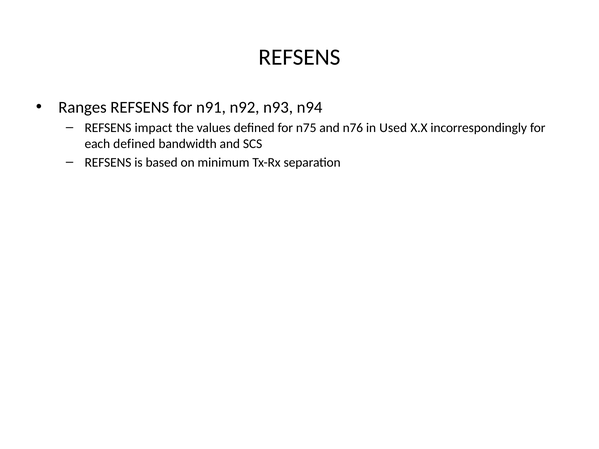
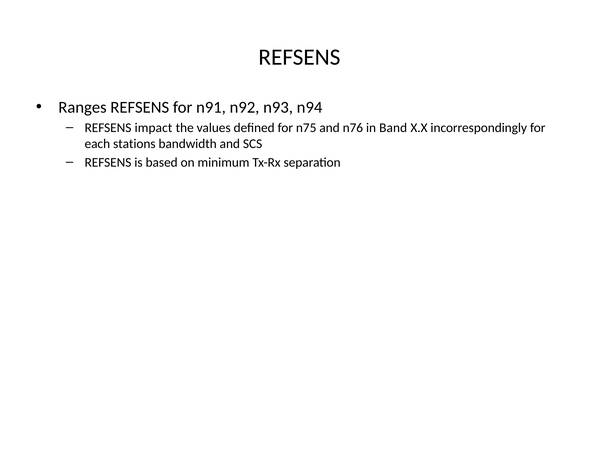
Used: Used -> Band (393, 128)
each defined: defined -> stations (134, 144)
